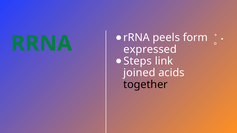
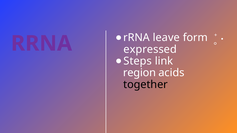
peels: peels -> leave (166, 38)
RRNA colour: green -> purple (41, 44)
joined: joined -> region (139, 73)
